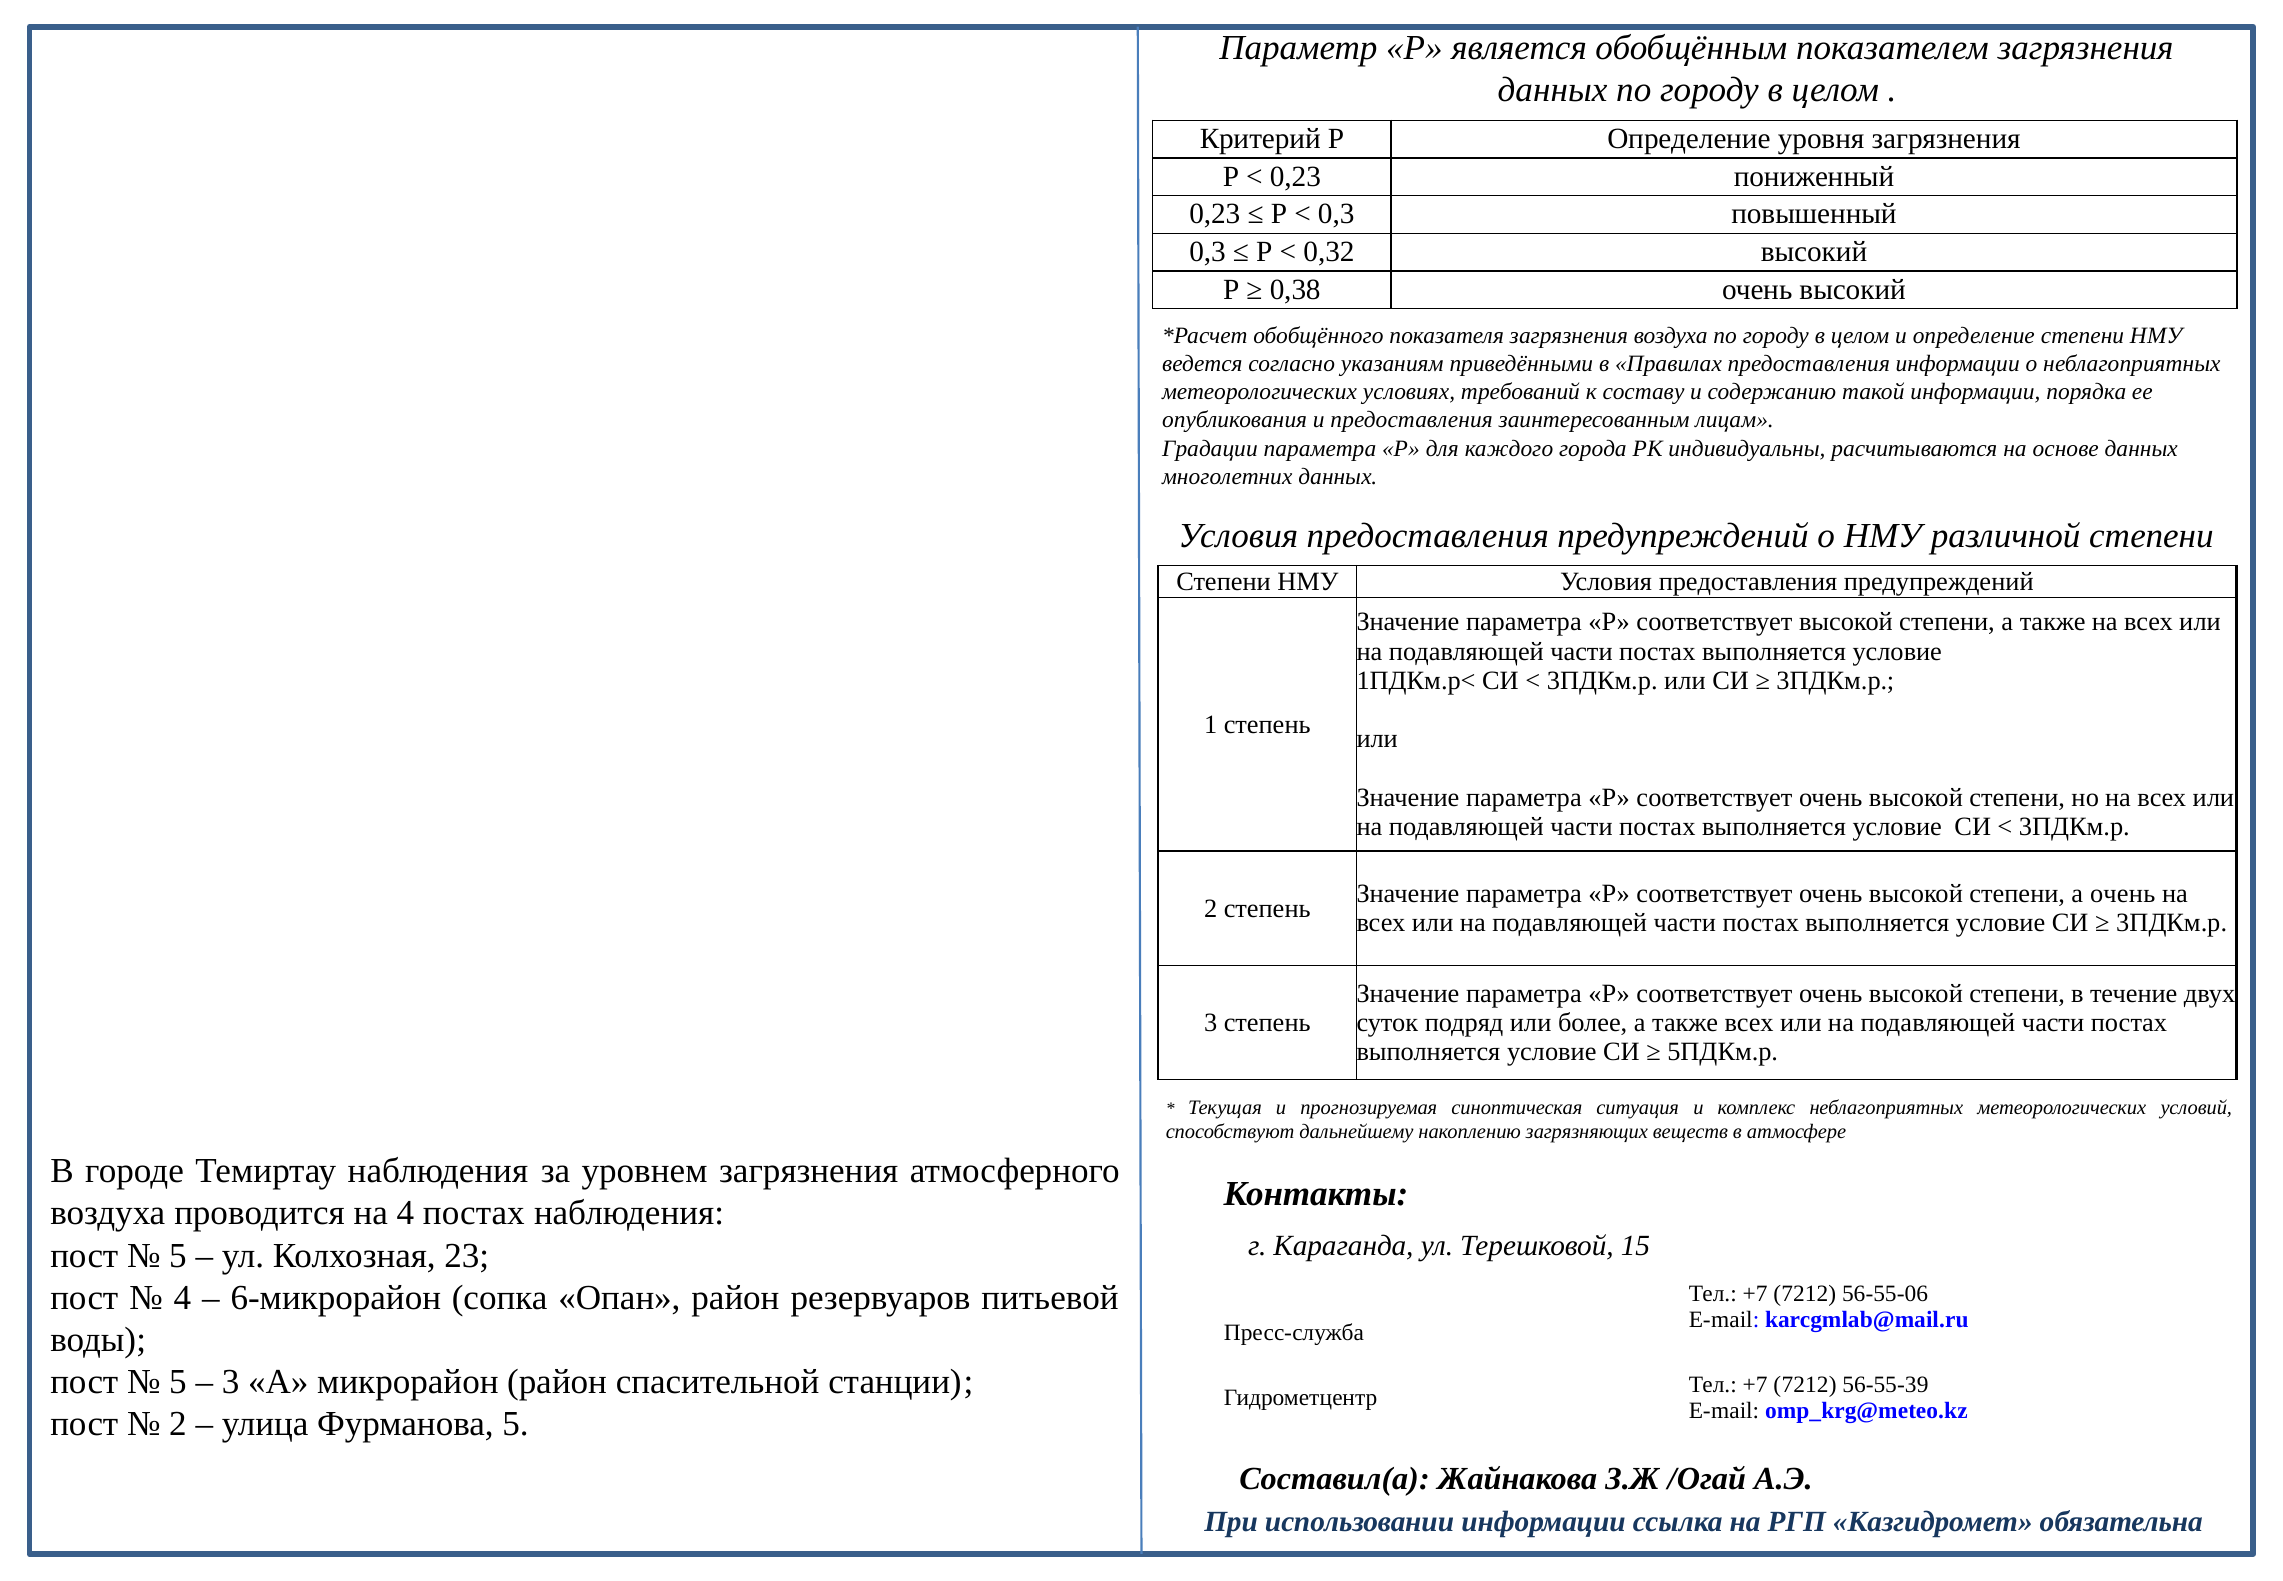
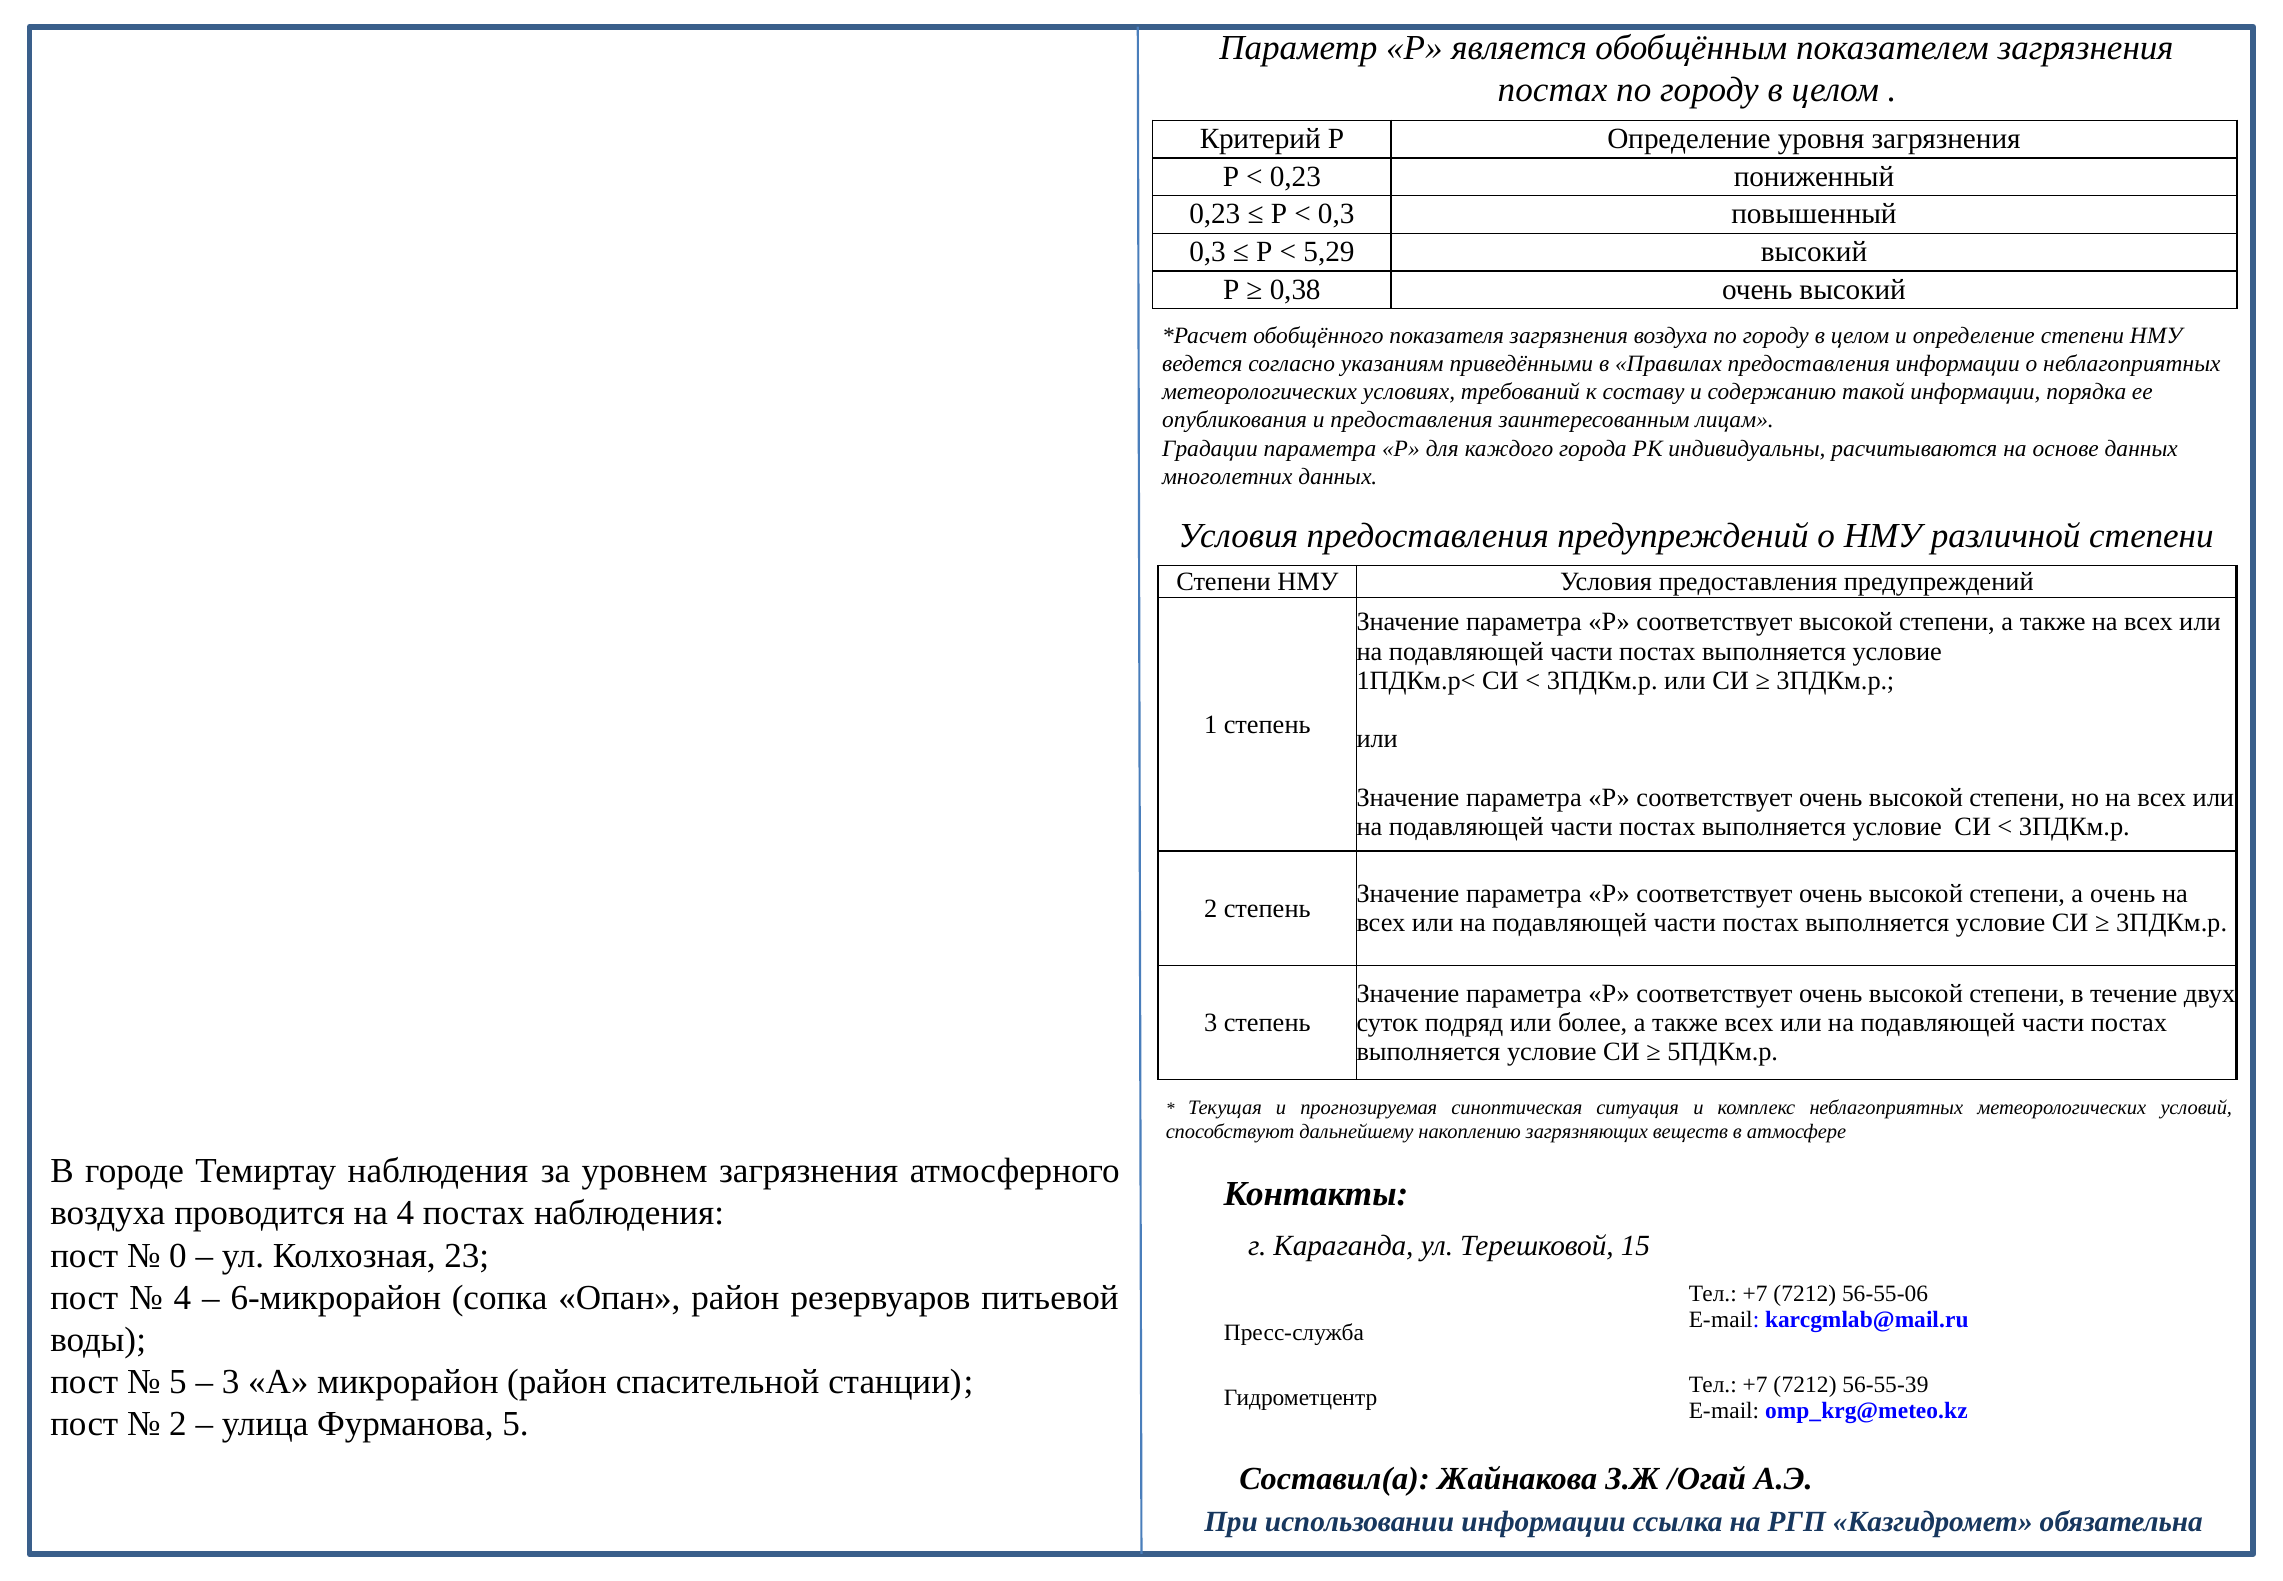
данных: данных -> постах (1552, 90)
0,32: 0,32 -> 5,29 (1329, 252)
5: 5 -> 0 (178, 1255)
